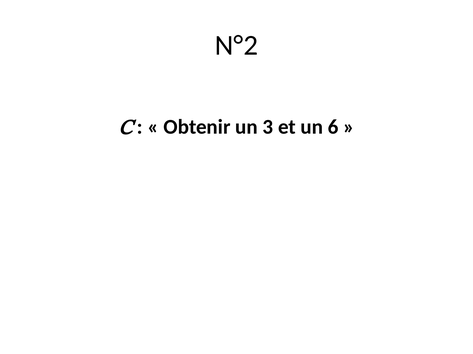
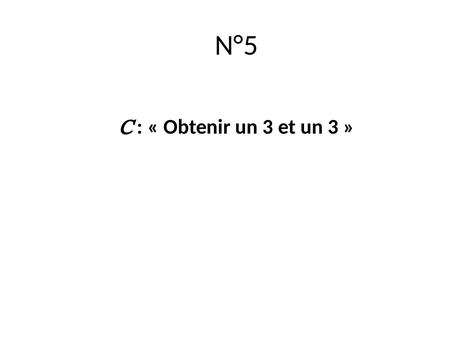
N°2: N°2 -> N°5 (236, 45)
et un 6: 6 -> 3 (333, 127)
